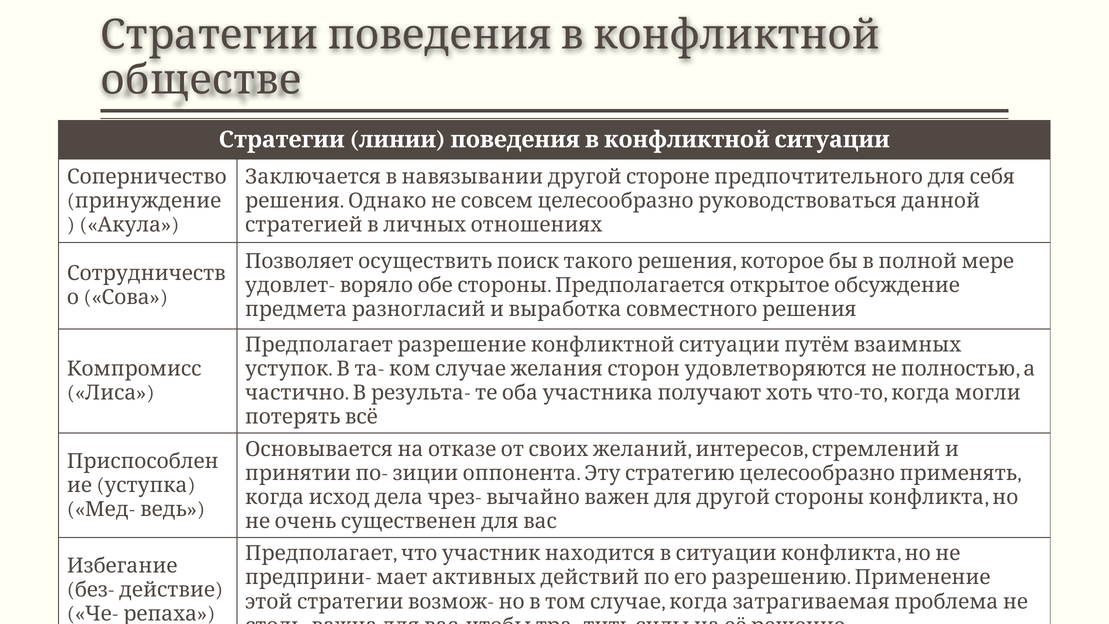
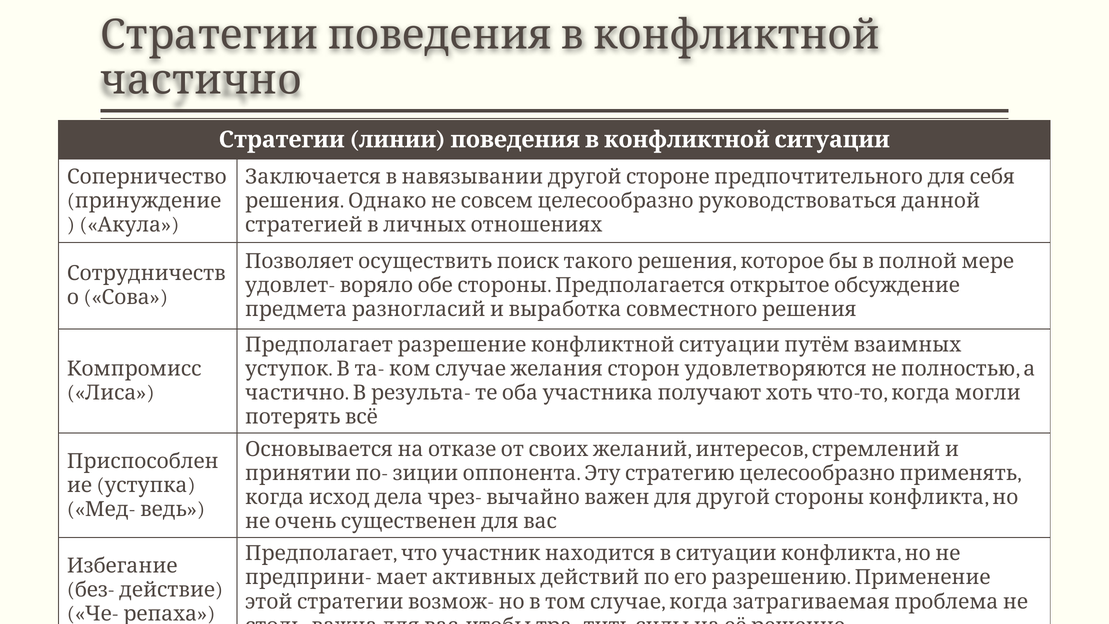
обществе: обществе -> частично (201, 80)
